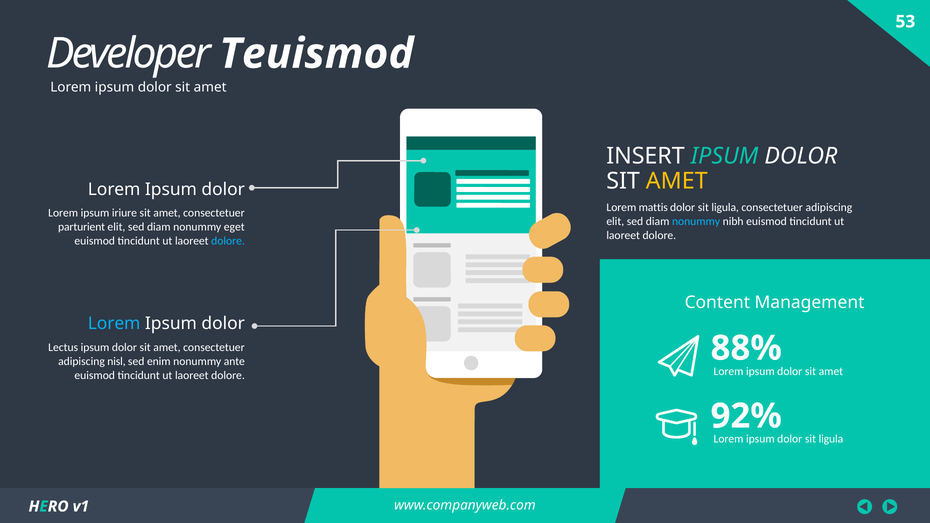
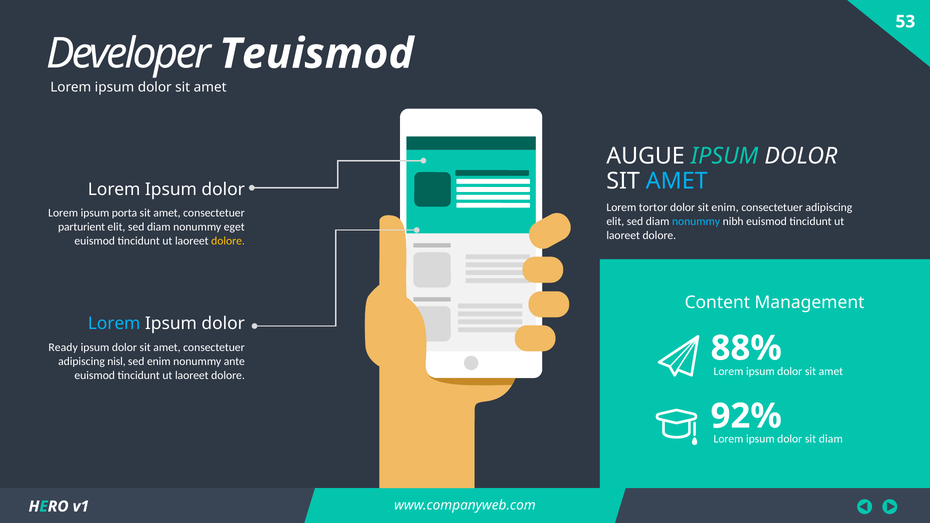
INSERT: INSERT -> AUGUE (646, 156)
AMET colour: yellow -> light blue (677, 181)
mattis: mattis -> tortor (653, 207)
ligula: ligula -> enim (725, 207)
iriure: iriure -> porta (124, 213)
dolore colour: light blue -> yellow (228, 241)
Lectus: Lectus -> Ready (63, 347)
ligula: ligula -> diam (831, 439)
